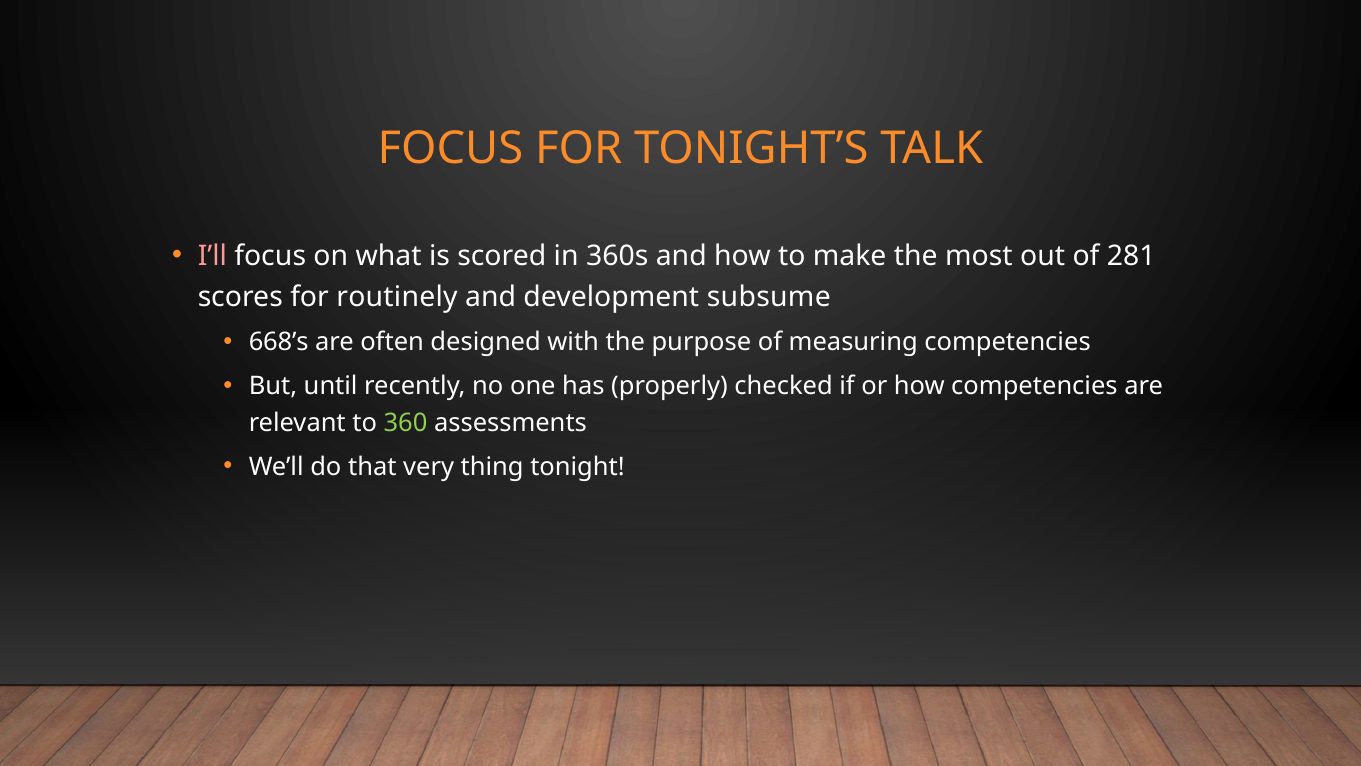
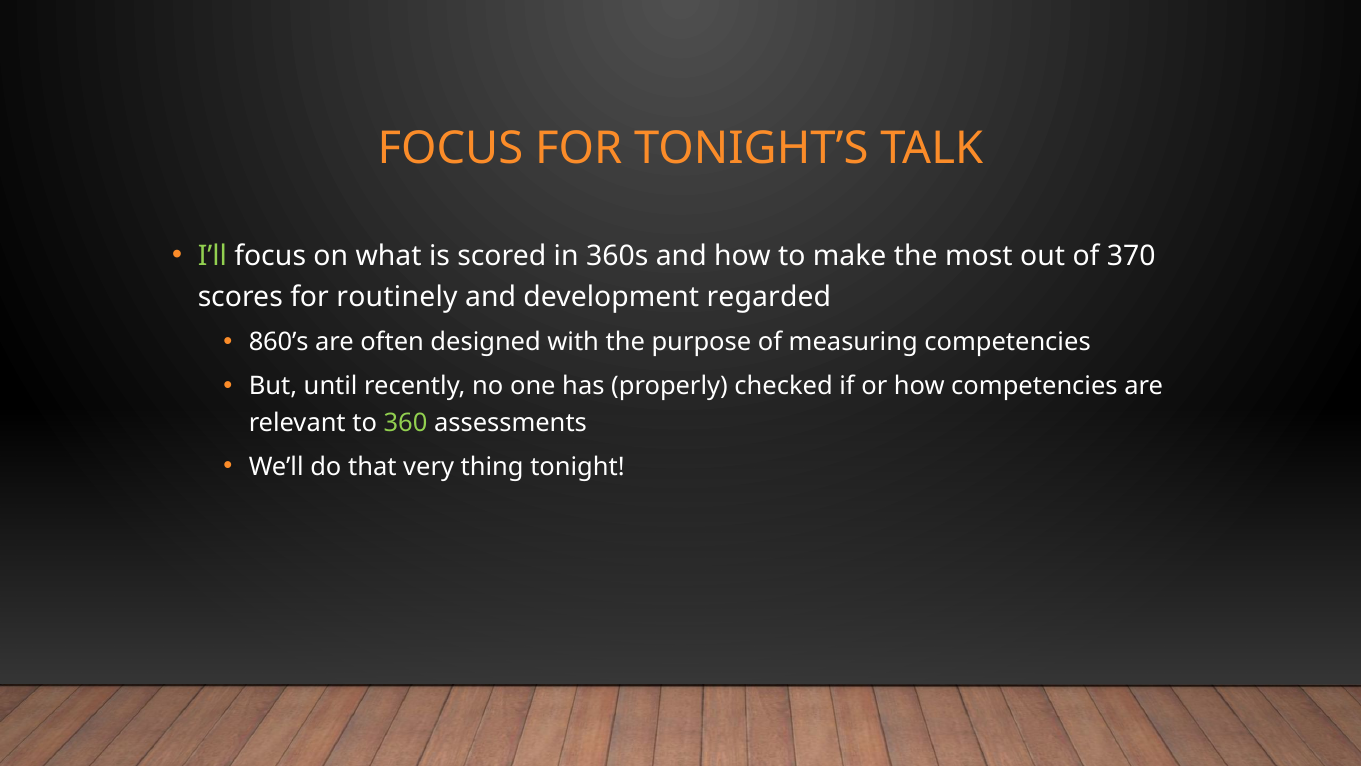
I’ll colour: pink -> light green (212, 256)
281: 281 -> 370 (1131, 256)
subsume: subsume -> regarded (769, 297)
668’s: 668’s -> 860’s (279, 342)
